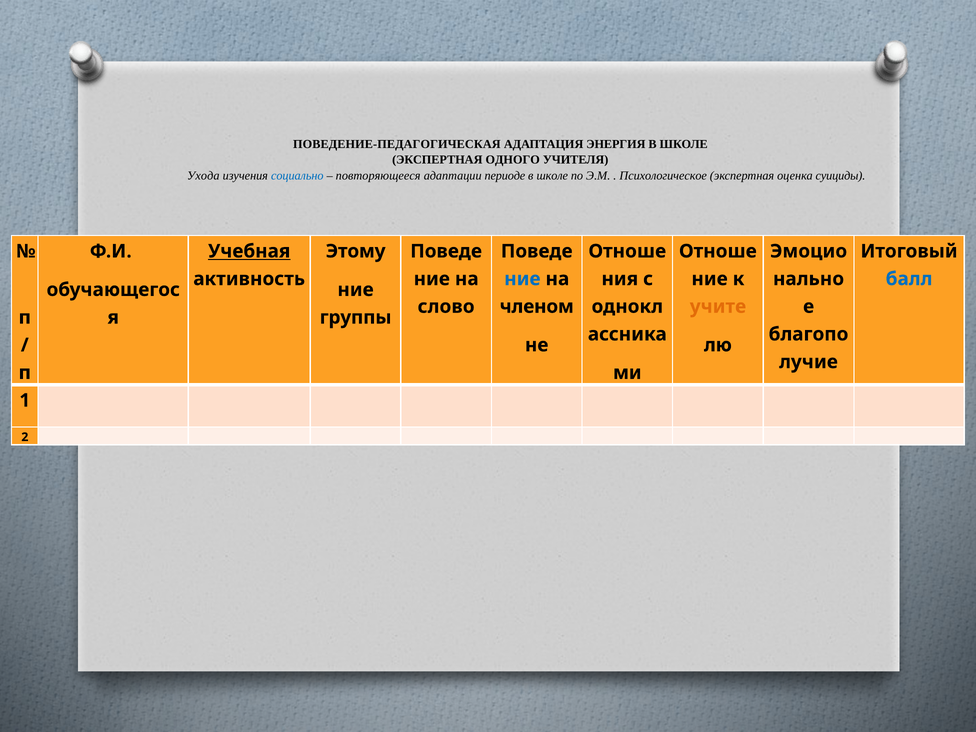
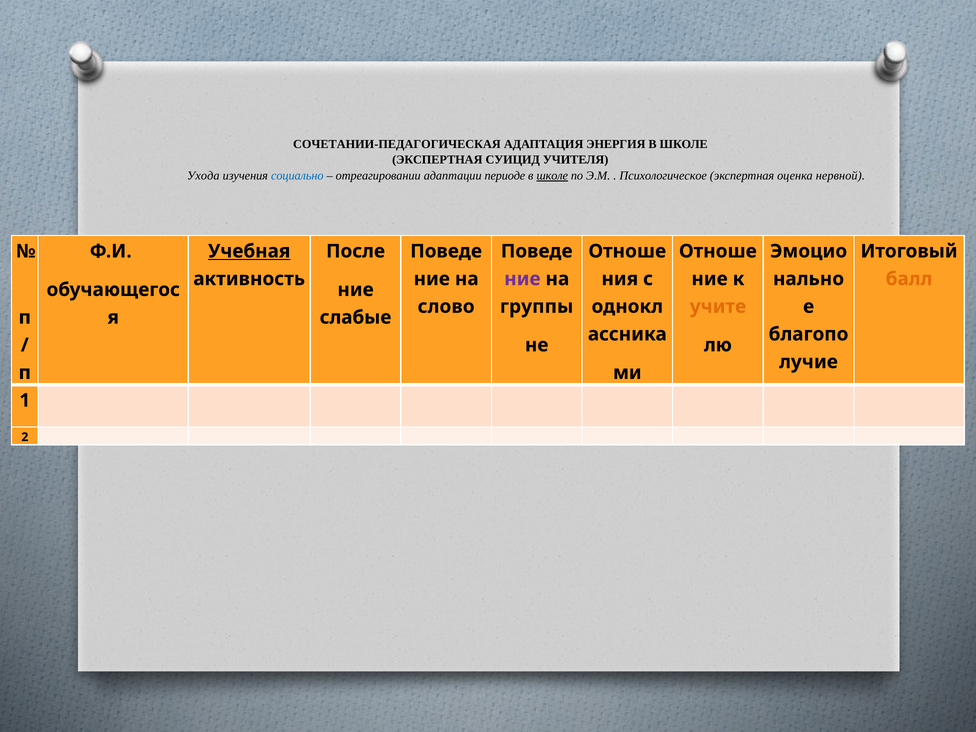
ПОВЕДЕНИЕ-ПЕДАГОГИЧЕСКАЯ: ПОВЕДЕНИЕ-ПЕДАГОГИЧЕСКАЯ -> СОЧЕТАНИИ-ПЕДАГОГИЧЕСКАЯ (397, 144)
ОДНОГО: ОДНОГО -> СУИЦИД (513, 160)
повторяющееся: повторяющееся -> отреагировании (378, 176)
школе underline: none -> present (552, 176)
суициды: суициды -> нервной (840, 176)
Этому: Этому -> После (356, 251)
ние colour: blue -> purple (522, 279)
балл colour: blue -> orange (909, 279)
членом: членом -> группы (537, 307)
группы: группы -> слабые (356, 317)
